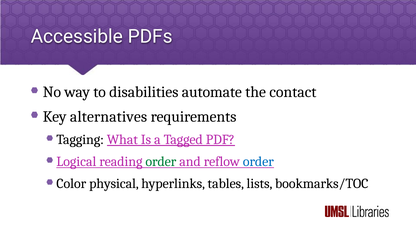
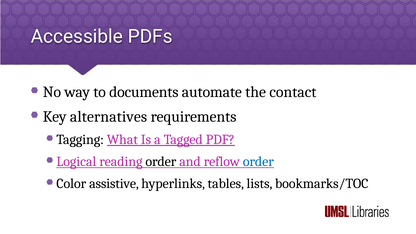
disabilities: disabilities -> documents (144, 92)
order colour: green -> black (161, 162)
physical: physical -> assistive (114, 184)
